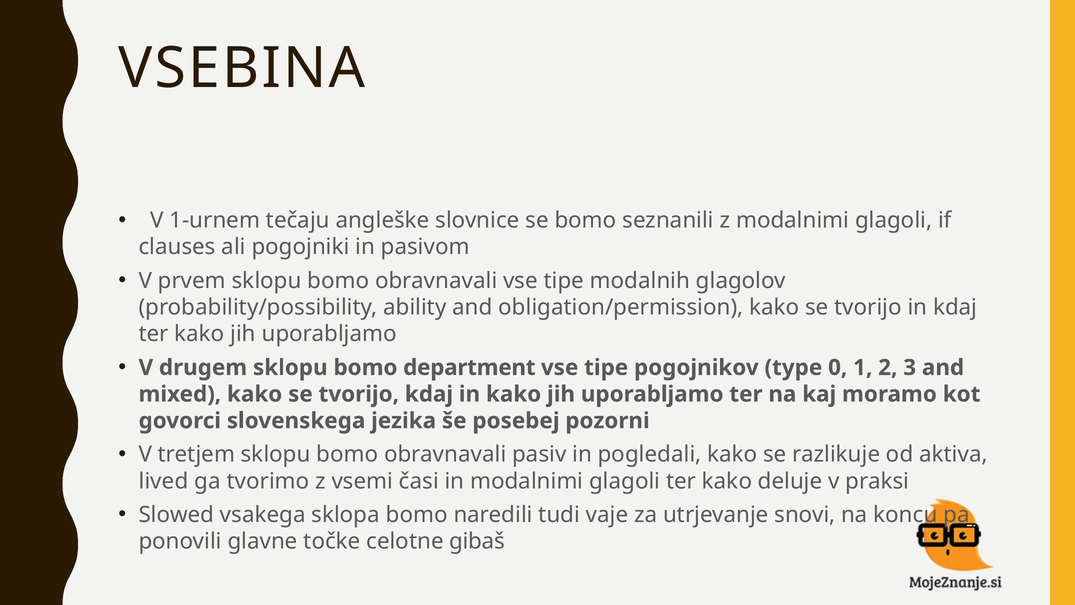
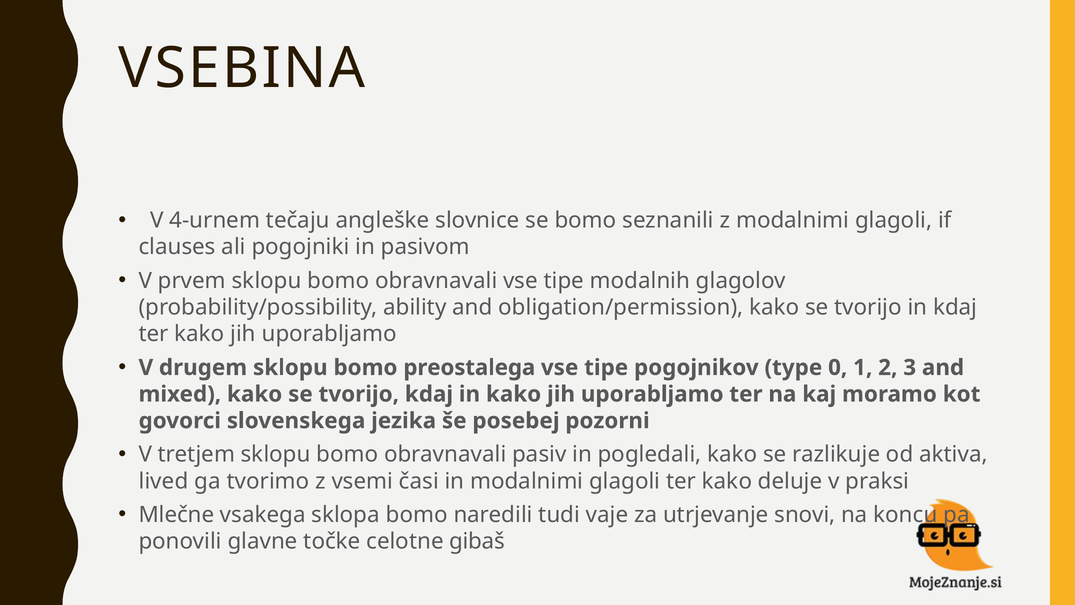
1-urnem: 1-urnem -> 4-urnem (215, 220)
department: department -> preostalega (469, 367)
Slowed: Slowed -> Mlečne (176, 515)
